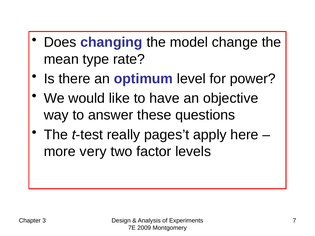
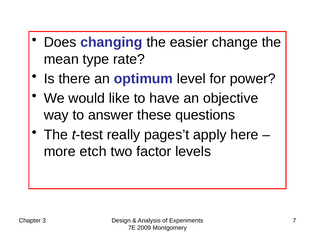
model: model -> easier (189, 42)
very: very -> etch (93, 152)
